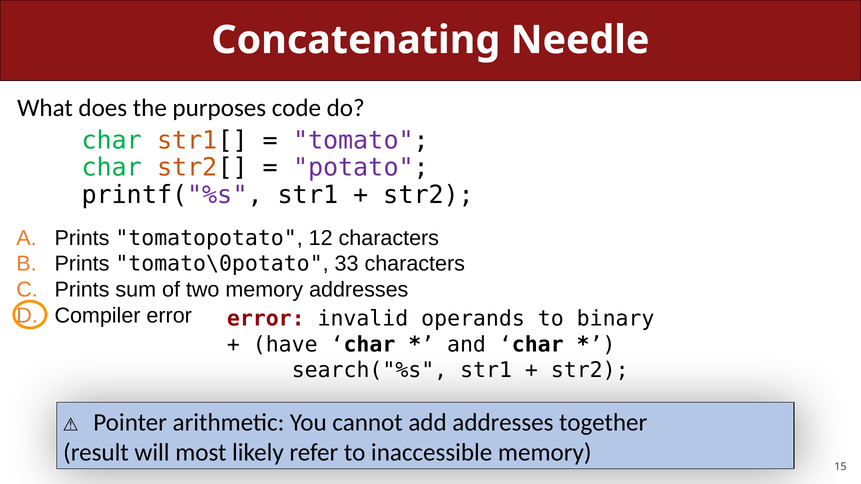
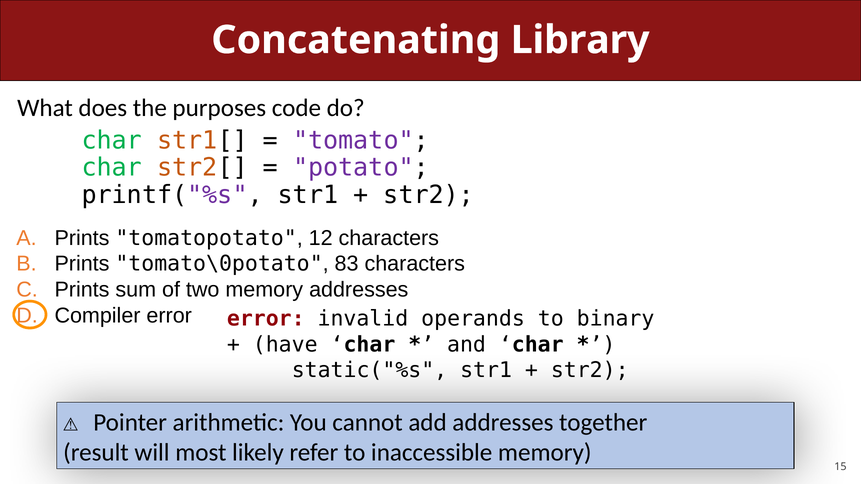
Needle: Needle -> Library (580, 40)
33: 33 -> 83 (347, 264)
search("%s: search("%s -> static("%s (369, 371)
